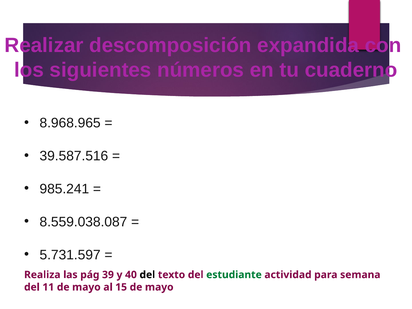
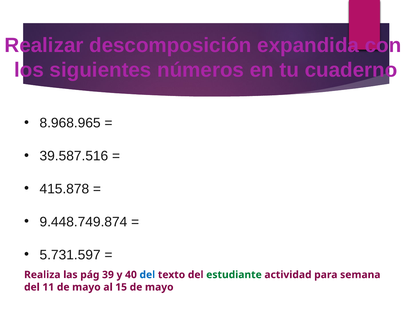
985.241: 985.241 -> 415.878 (64, 189)
8.559.038.087: 8.559.038.087 -> 9.448.749.874 (83, 222)
del colour: black -> blue (147, 275)
